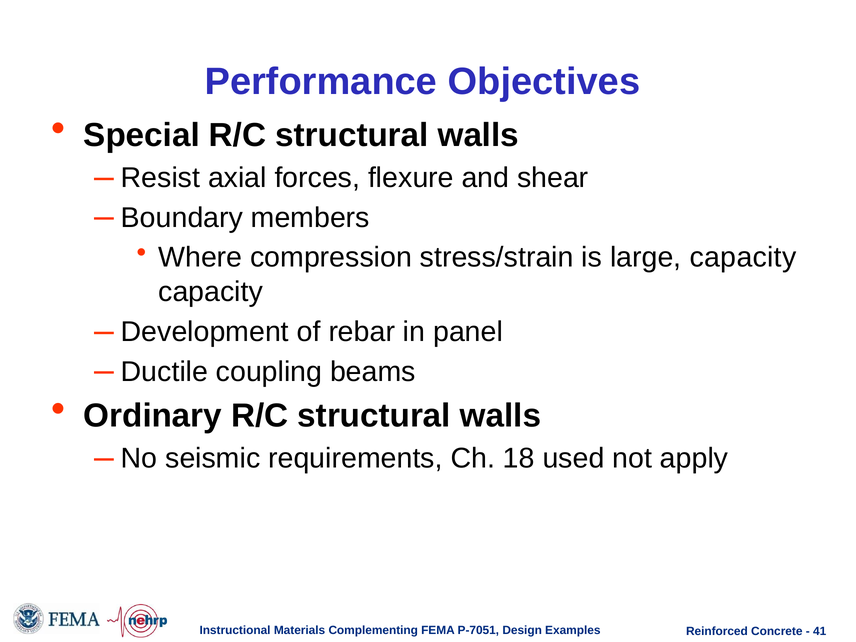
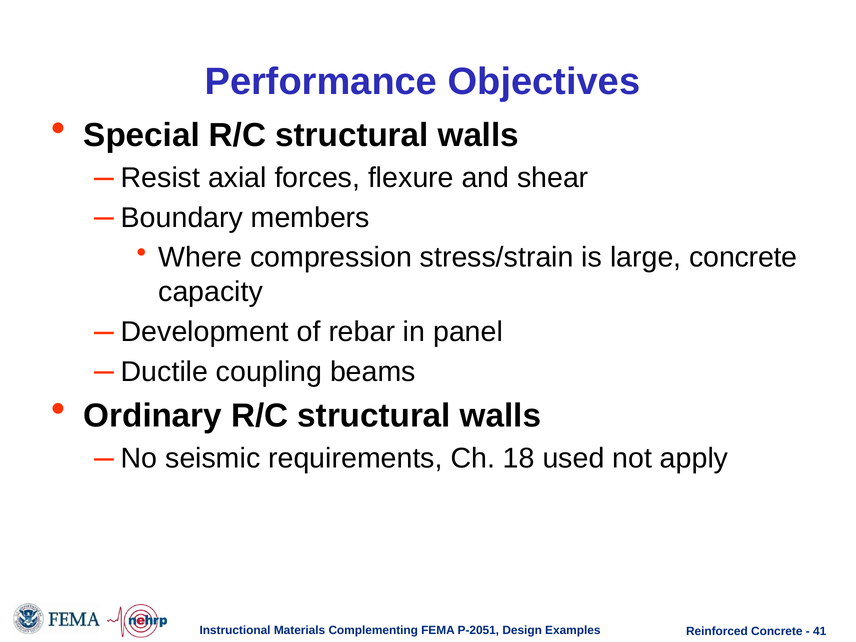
large capacity: capacity -> concrete (743, 258)
P-7051: P-7051 -> P-2051 (478, 631)
